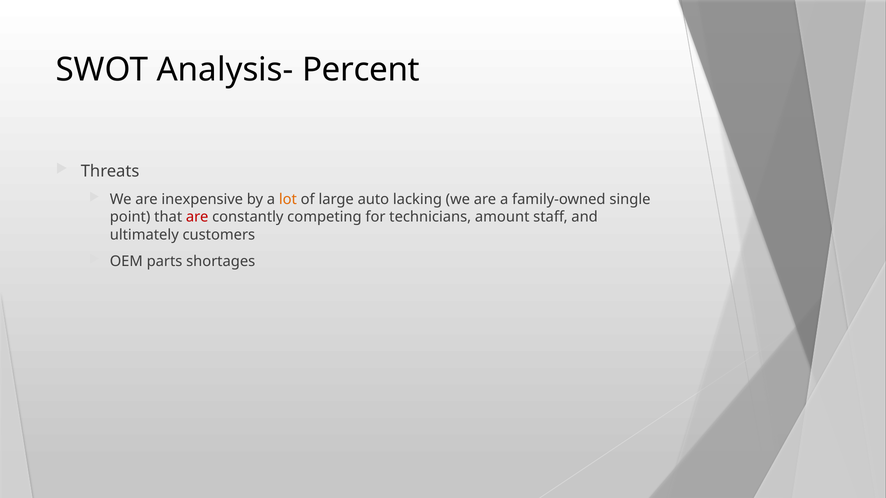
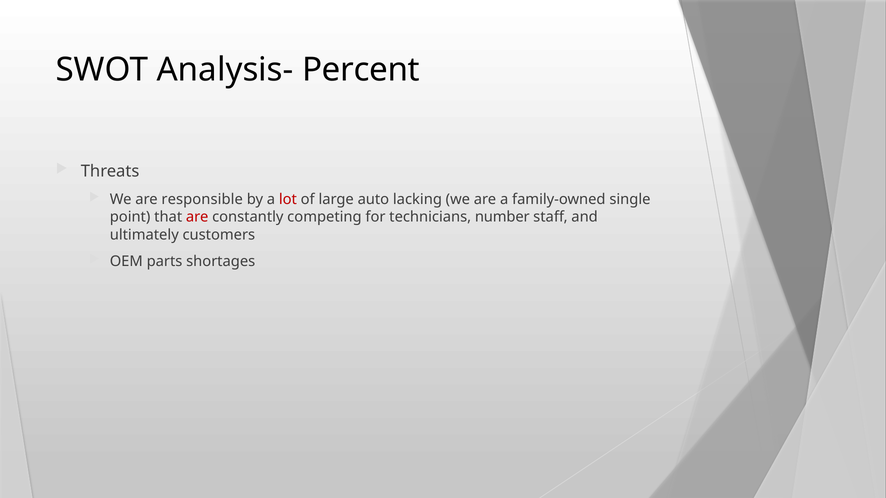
inexpensive: inexpensive -> responsible (202, 199)
lot colour: orange -> red (288, 199)
amount: amount -> number (502, 217)
